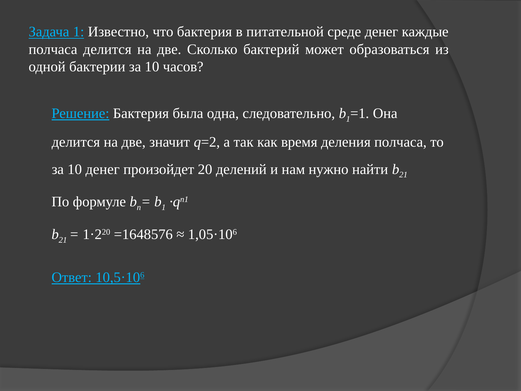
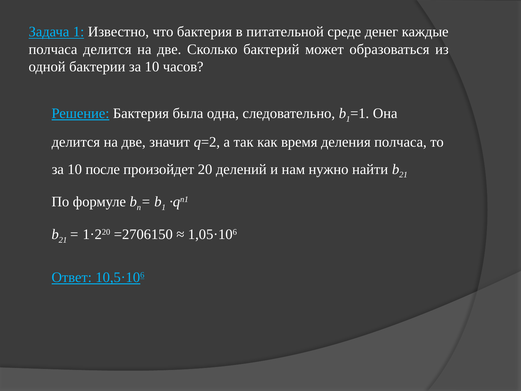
10 денег: денег -> после (103, 169)
=1648576: =1648576 -> =2706150 (143, 234)
